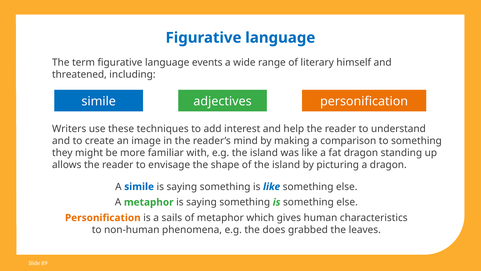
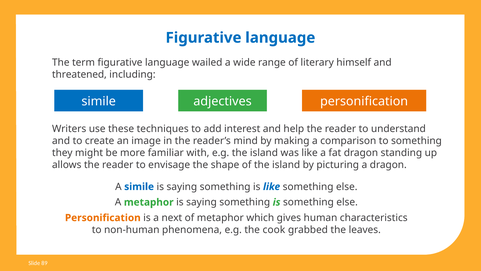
events: events -> wailed (207, 62)
sails: sails -> next (172, 217)
does: does -> cook (274, 230)
